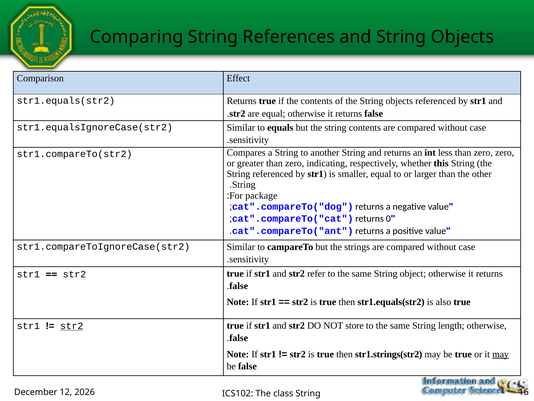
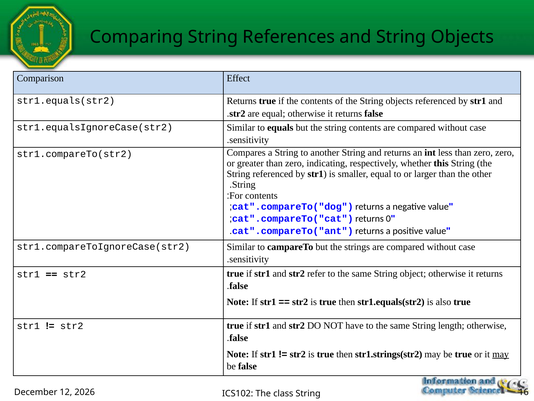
For package: package -> contents (261, 195)
str2 underline: present -> none (72, 326)
store: store -> have (354, 325)
